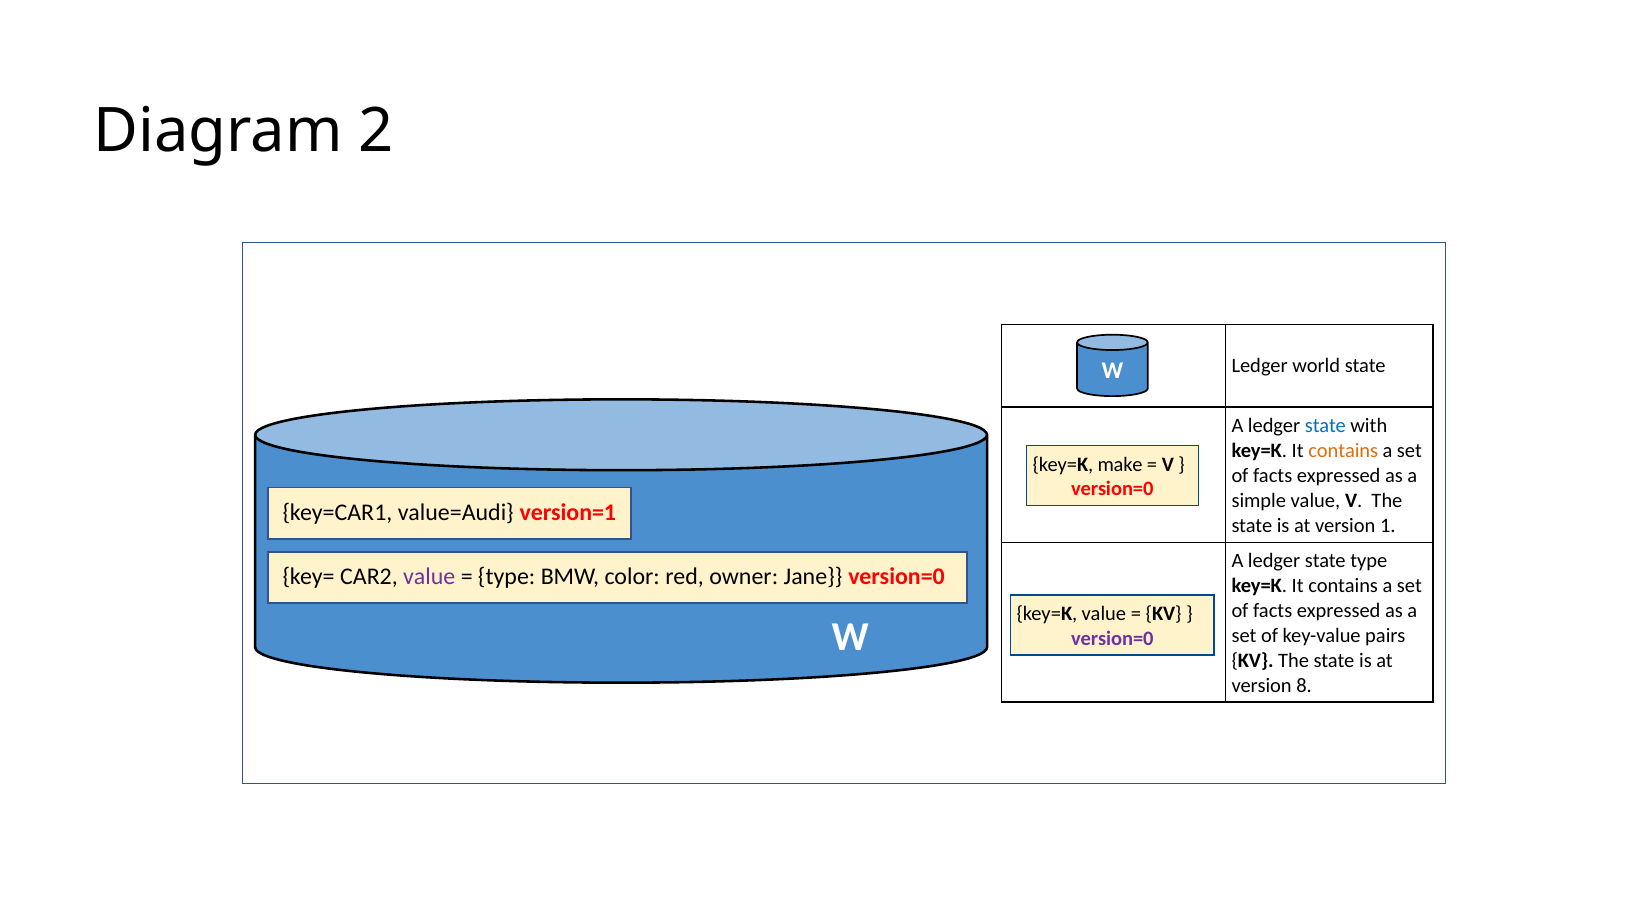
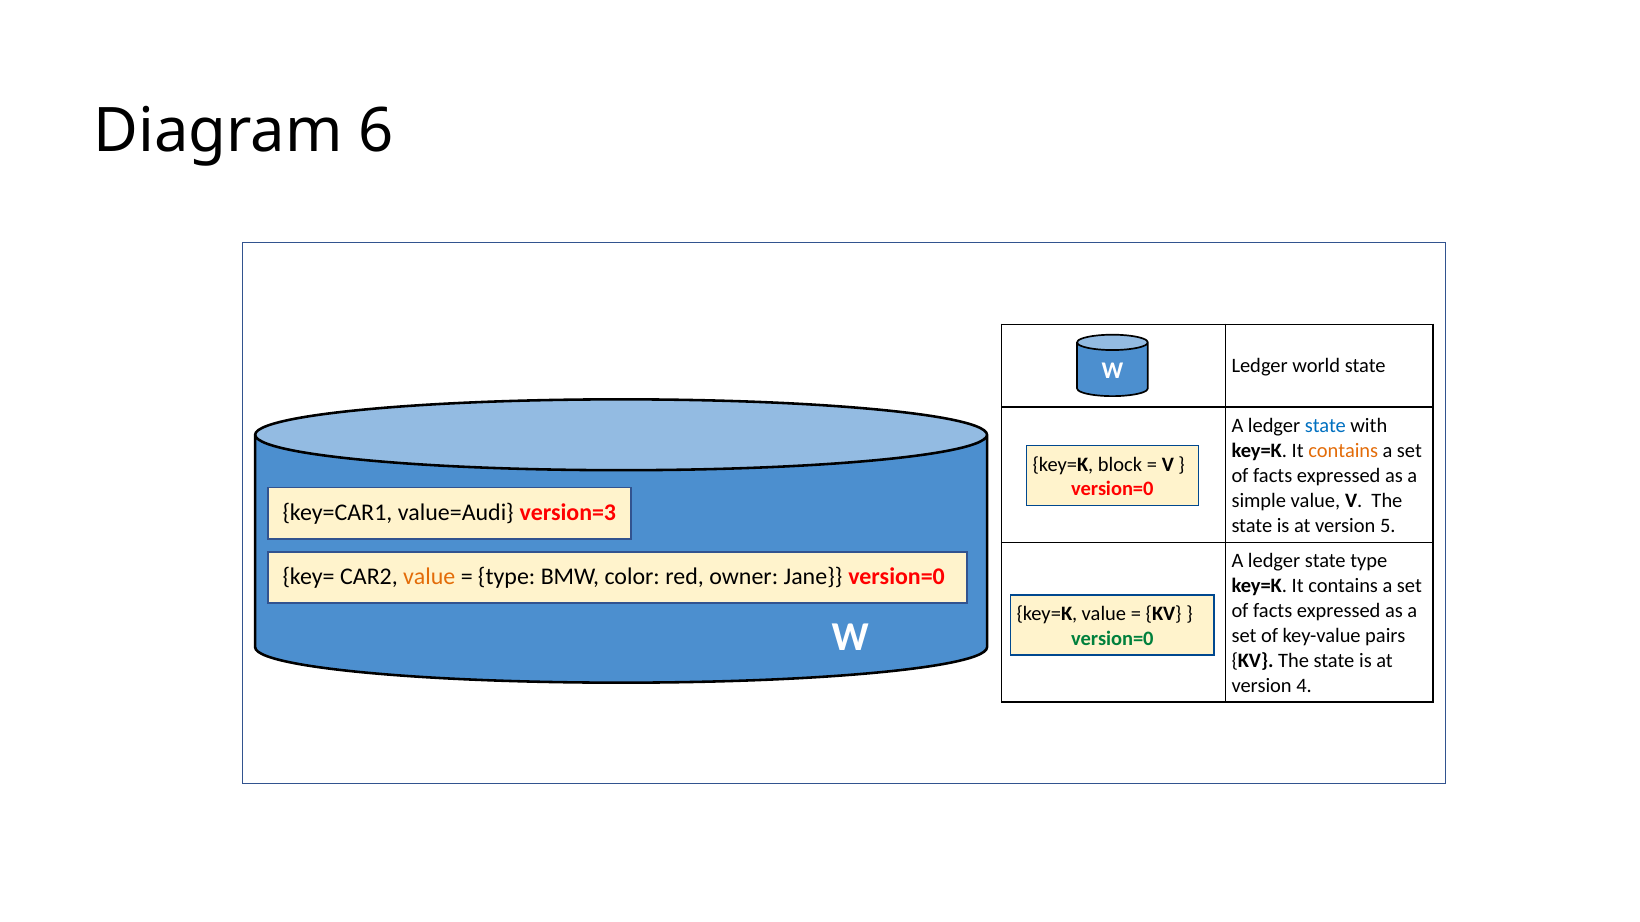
2: 2 -> 6 (376, 131)
make: make -> block (1120, 465)
version=1: version=1 -> version=3 (568, 513)
1: 1 -> 5 (1388, 526)
value colour: purple -> orange (429, 577)
version=0 colour: purple -> green (1112, 639)
8: 8 -> 4 (1304, 686)
